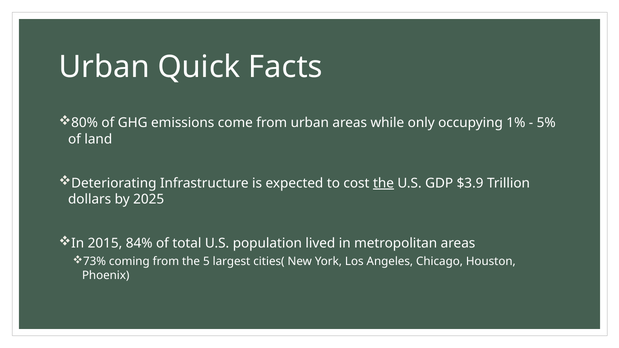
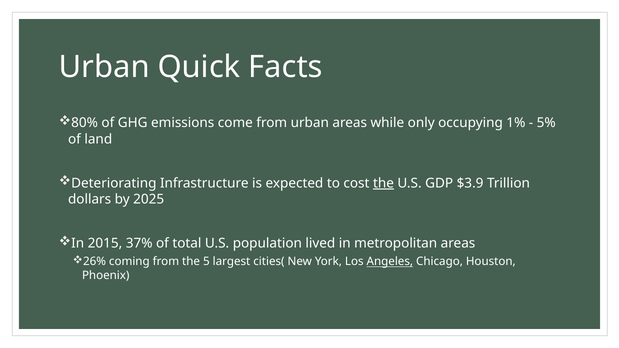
84%: 84% -> 37% (139, 244)
73%: 73% -> 26% (95, 262)
Angeles underline: none -> present (390, 262)
